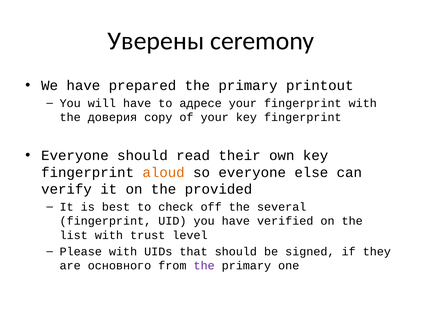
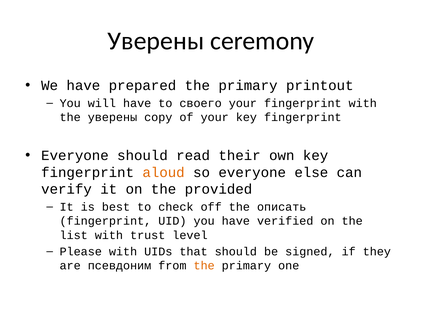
адресе: адресе -> своего (201, 103)
the доверия: доверия -> уверены (112, 117)
several: several -> описать (282, 207)
основного: основного -> псевдоним (119, 265)
the colour: purple -> orange (204, 265)
